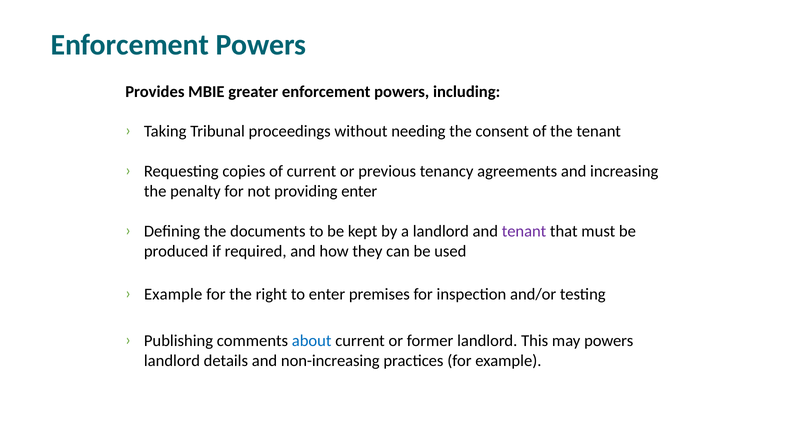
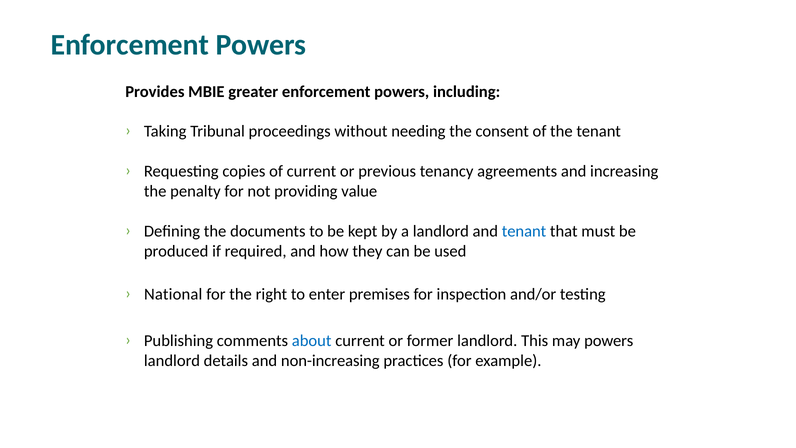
providing enter: enter -> value (359, 191)
tenant colour: purple -> blue (524, 231)
Example: Example -> National (173, 294)
